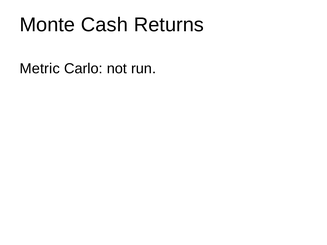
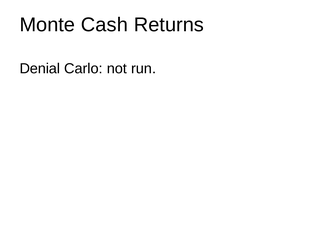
Metric: Metric -> Denial (40, 69)
